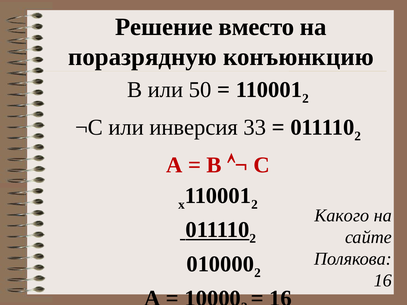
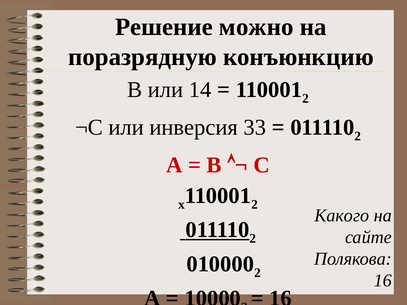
вместо: вместо -> можно (256, 27)
50: 50 -> 14 (200, 90)
